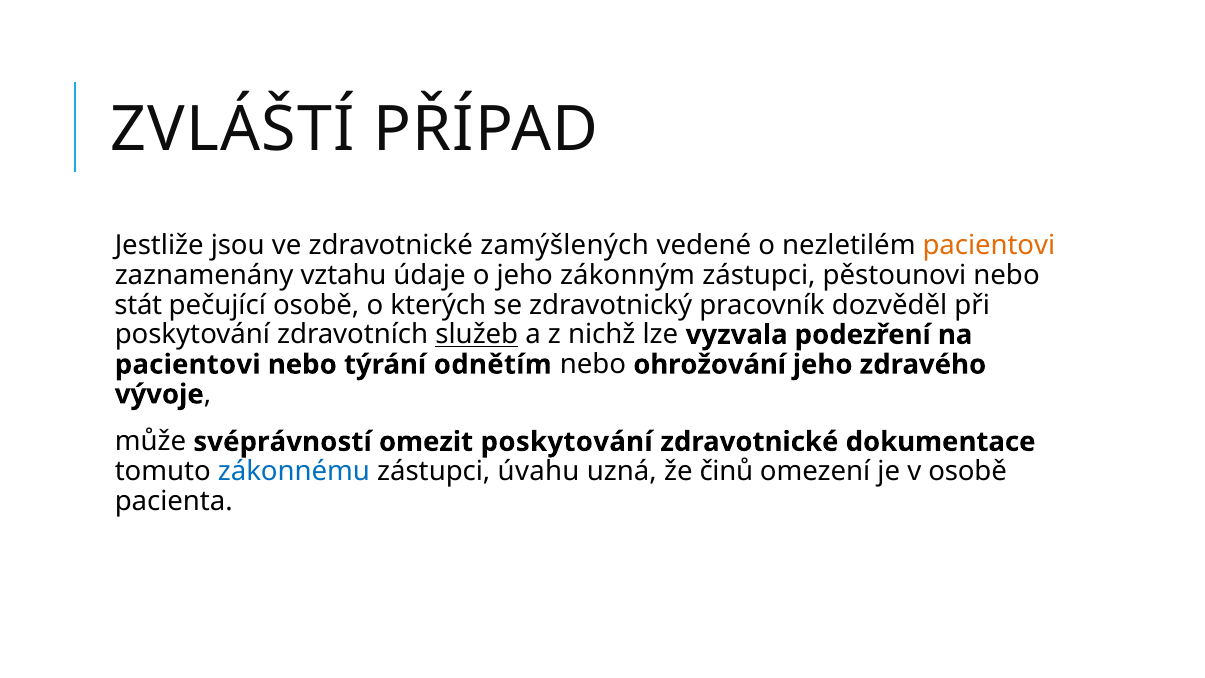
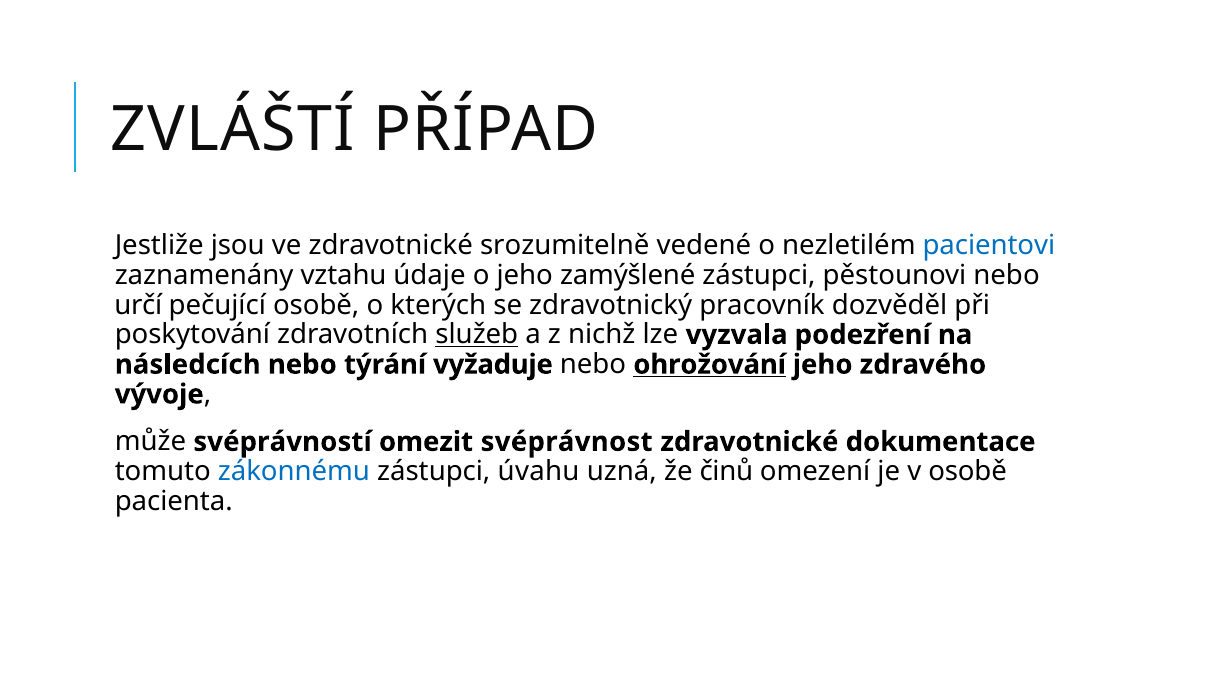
zamýšlených: zamýšlených -> srozumitelně (565, 245)
pacientovi colour: orange -> blue (989, 245)
zákonným: zákonným -> zamýšlené (628, 275)
stát: stát -> určí (138, 305)
pacientovi: pacientovi -> následcích (188, 364)
odnětím: odnětím -> vyžaduje (493, 364)
ohrožování underline: none -> present (710, 364)
omezit poskytování: poskytování -> svéprávnost (567, 442)
